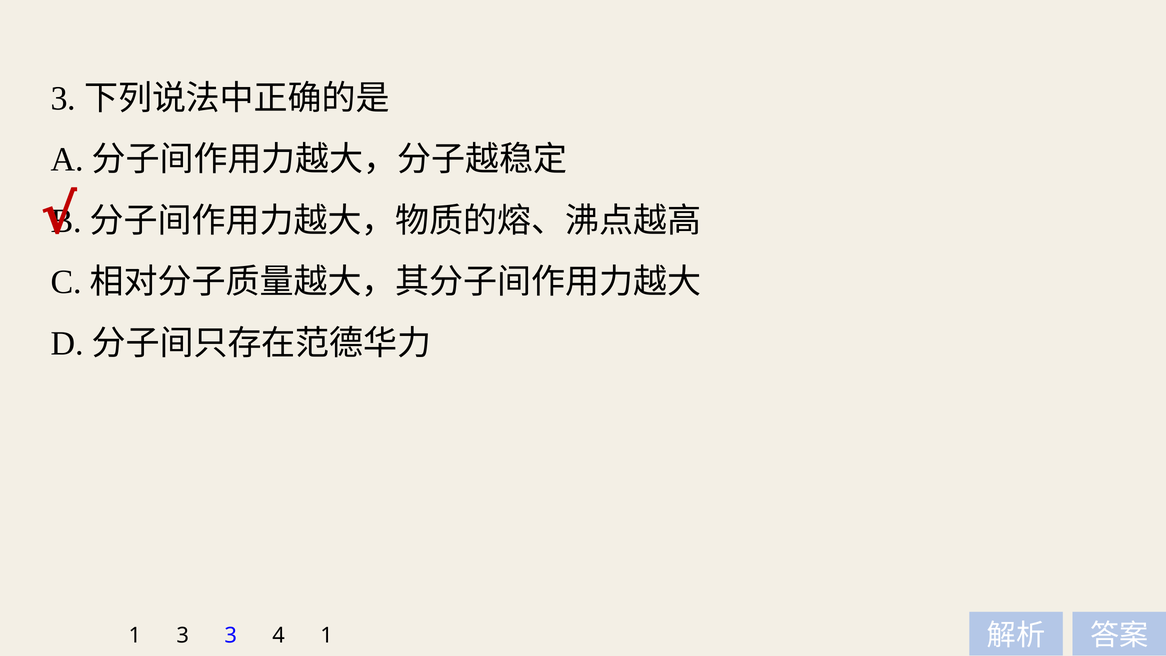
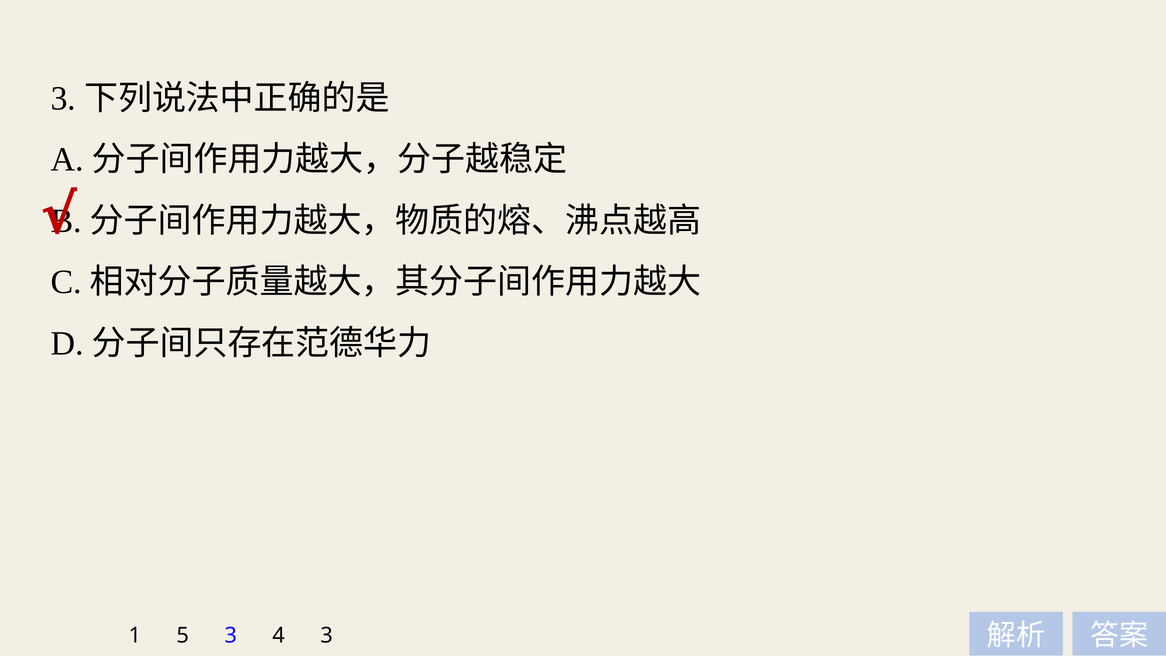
1 3: 3 -> 5 (183, 635)
4 1: 1 -> 3 (327, 635)
